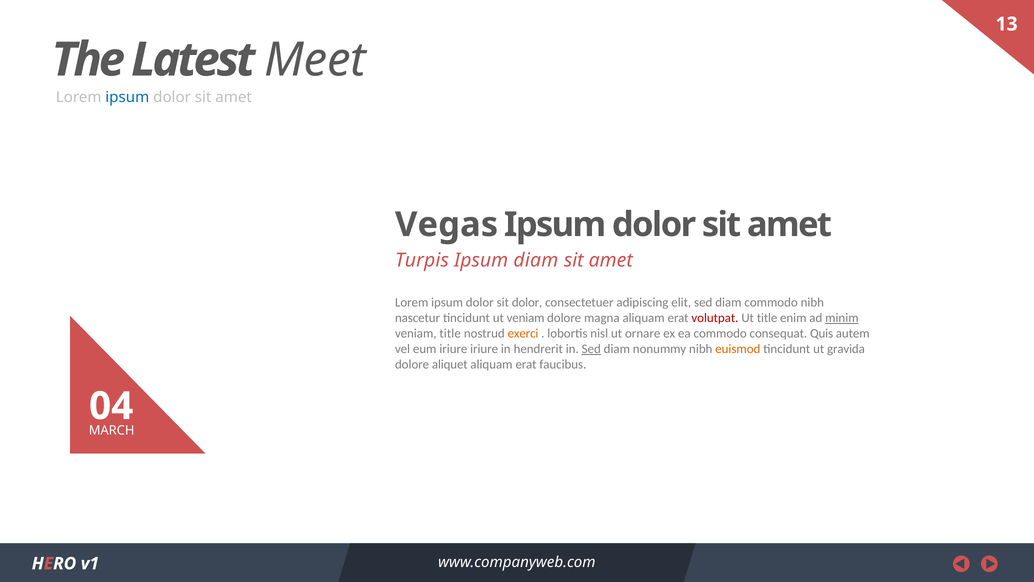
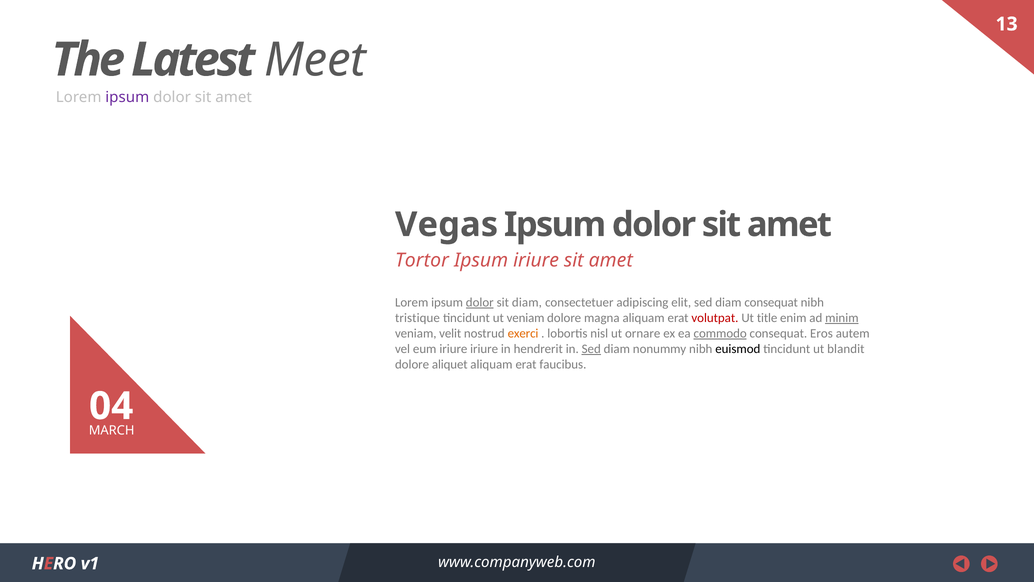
ipsum colour: blue -> purple (127, 97)
Turpis: Turpis -> Tortor (422, 260)
Ipsum diam: diam -> iriure (536, 260)
dolor underline: none -> present (480, 302)
sit dolor: dolor -> diam (527, 302)
diam commodo: commodo -> consequat (771, 302)
nascetur: nascetur -> tristique (417, 318)
veniam title: title -> velit (450, 333)
commodo underline: none -> present (720, 333)
Quis: Quis -> Eros (821, 333)
euismod colour: orange -> black (738, 349)
gravida: gravida -> blandit (846, 349)
